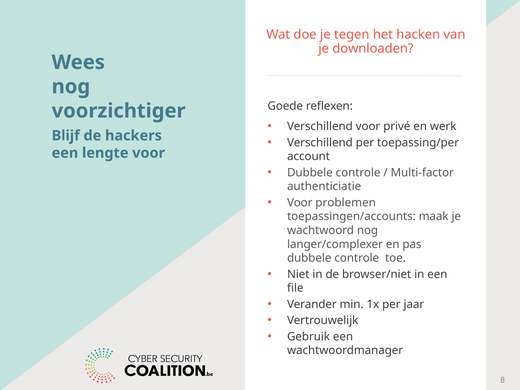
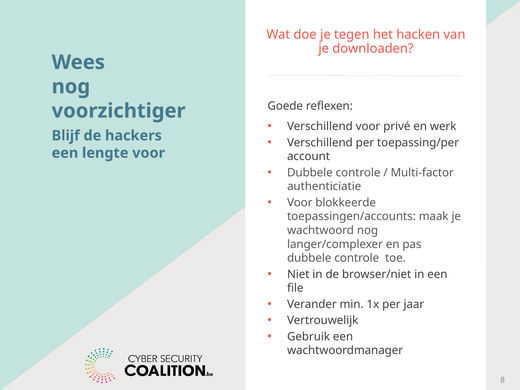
problemen: problemen -> blokkeerde (346, 203)
